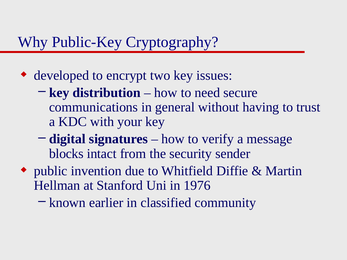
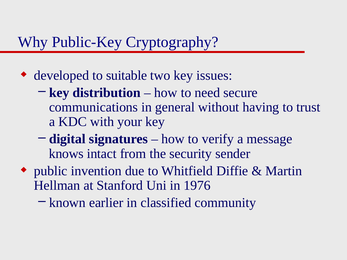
encrypt: encrypt -> suitable (127, 75)
blocks: blocks -> knows (66, 154)
